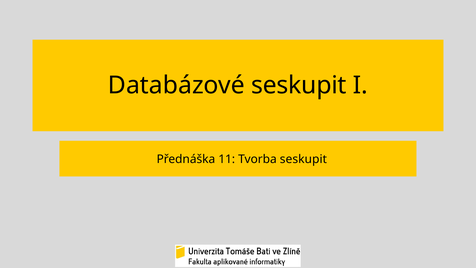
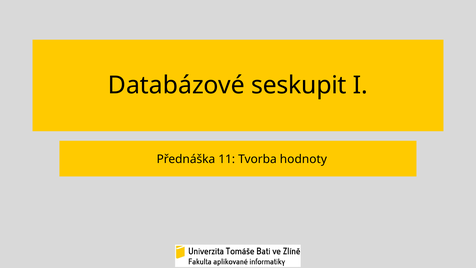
Tvorba seskupit: seskupit -> hodnoty (303, 159)
